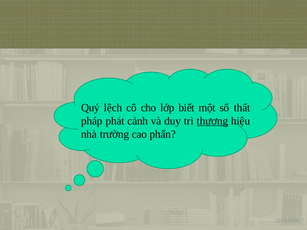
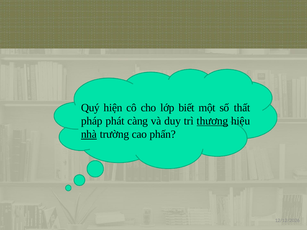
lệch: lệch -> hiện (113, 108)
cảnh: cảnh -> càng (138, 121)
nhà underline: none -> present (89, 134)
